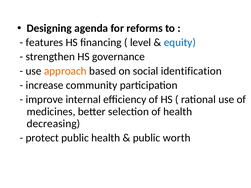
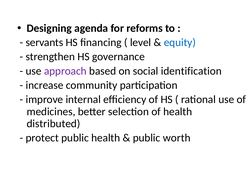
features: features -> servants (44, 42)
approach colour: orange -> purple (65, 71)
decreasing: decreasing -> distributed (53, 124)
